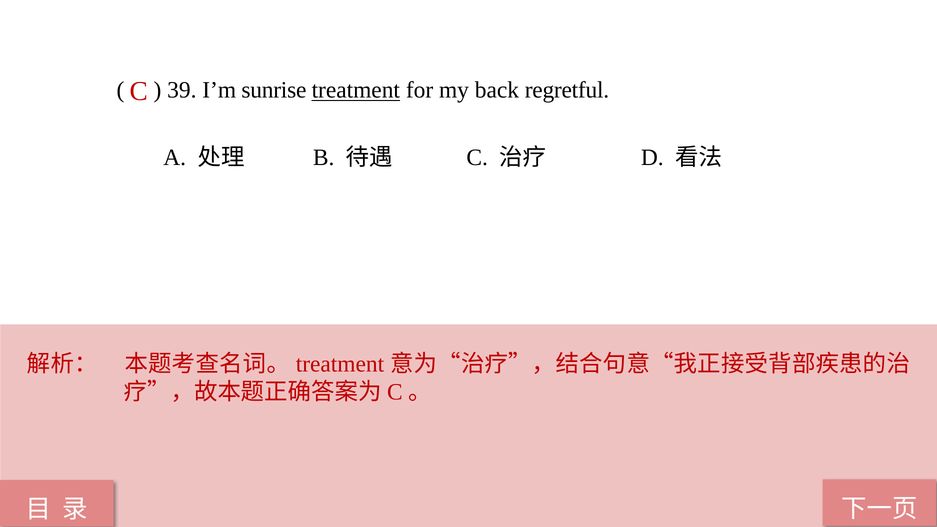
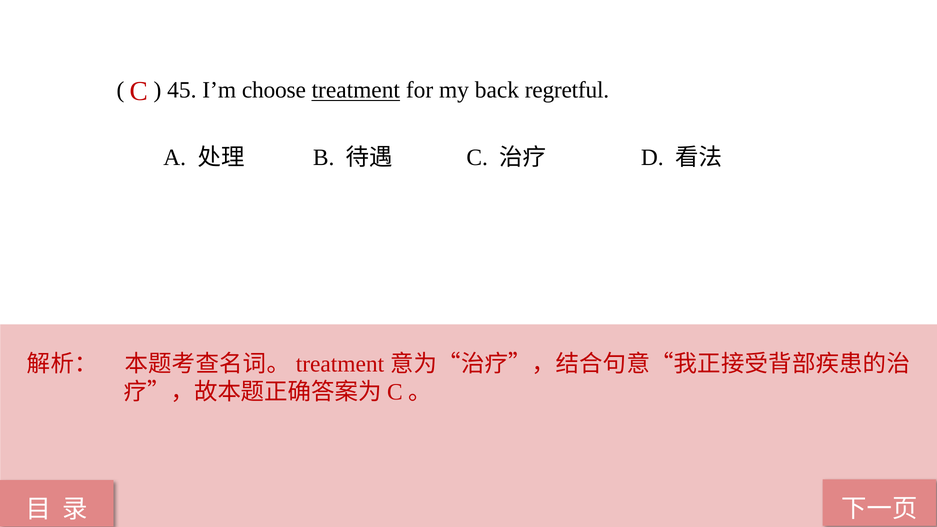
39: 39 -> 45 (182, 90)
sunrise: sunrise -> choose (274, 90)
